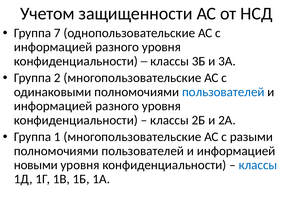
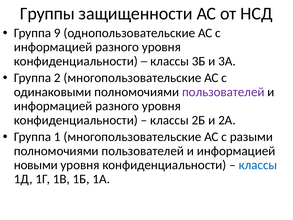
Учетом: Учетом -> Группы (47, 14)
7: 7 -> 9 (57, 33)
пользователей colour: blue -> purple (223, 92)
